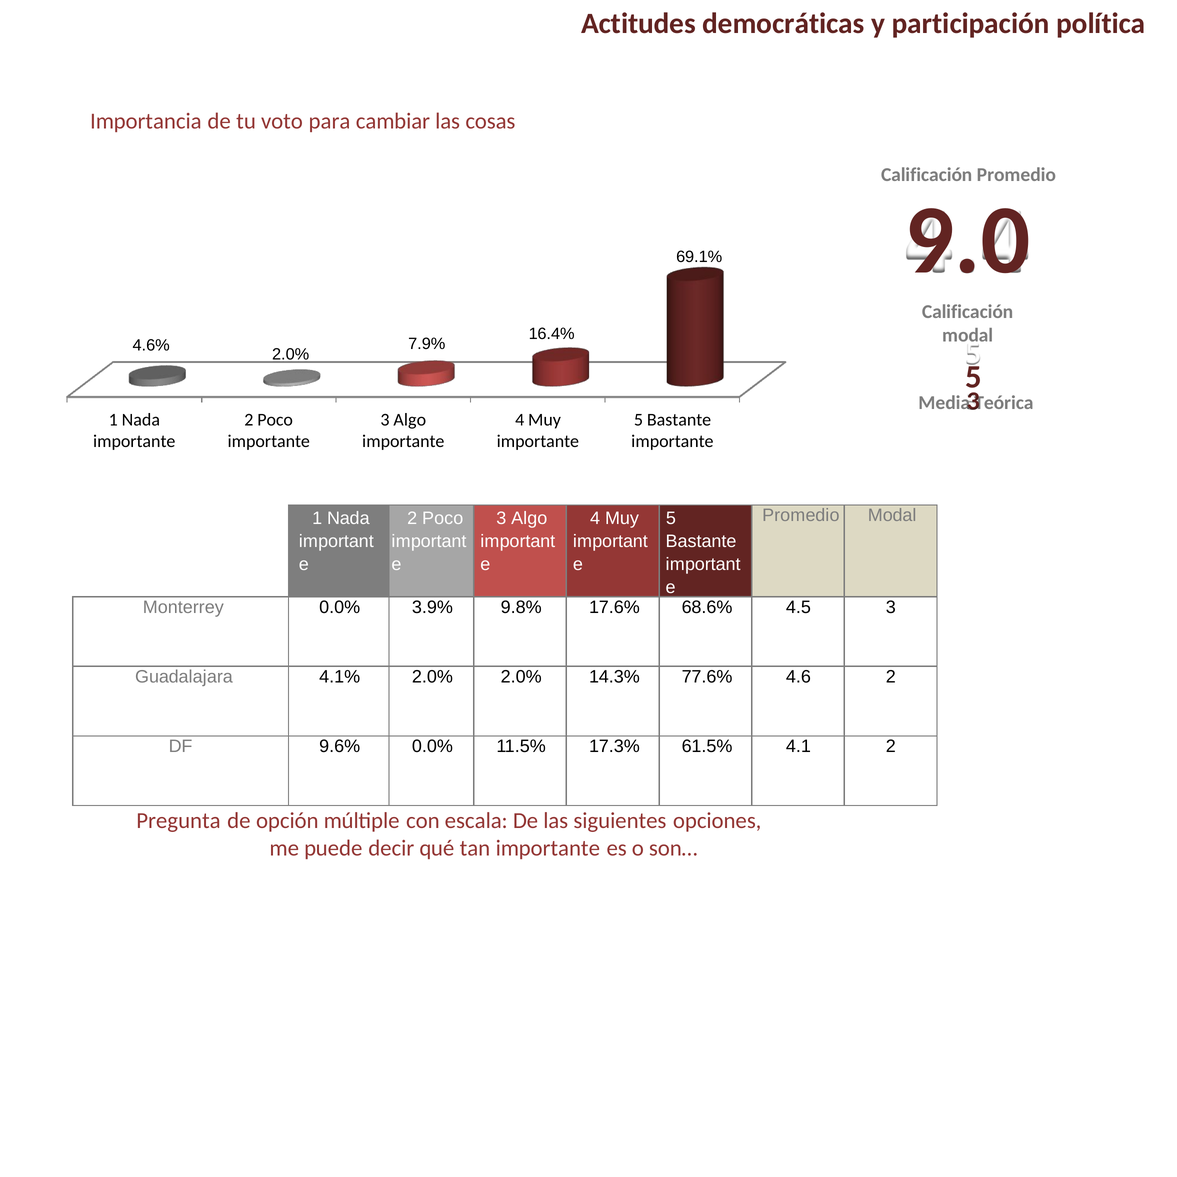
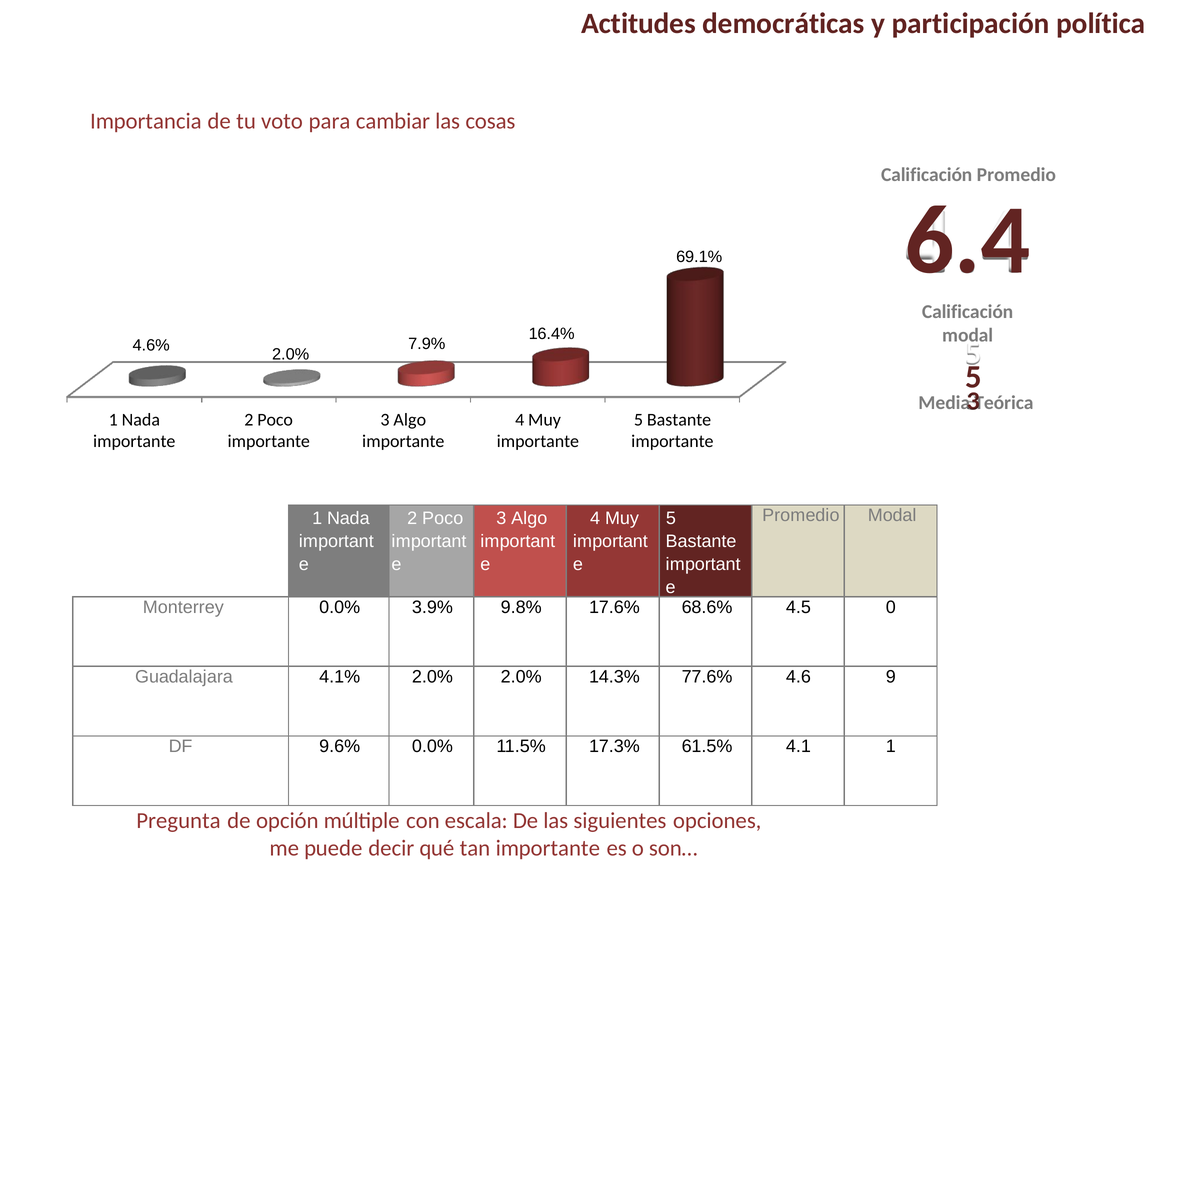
9.0: 9.0 -> 6.4 (968, 240)
4.5 3: 3 -> 0 (891, 607)
4.6 2: 2 -> 9 (891, 677)
4.1 2: 2 -> 1 (891, 746)
